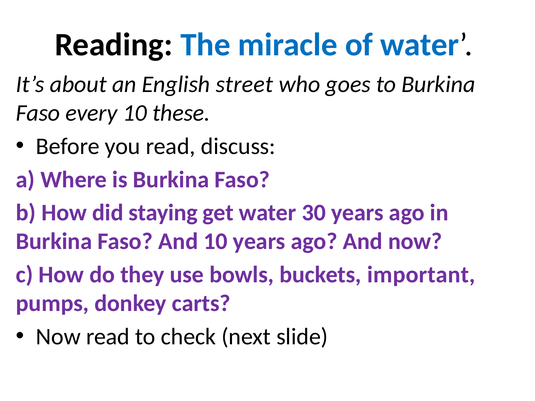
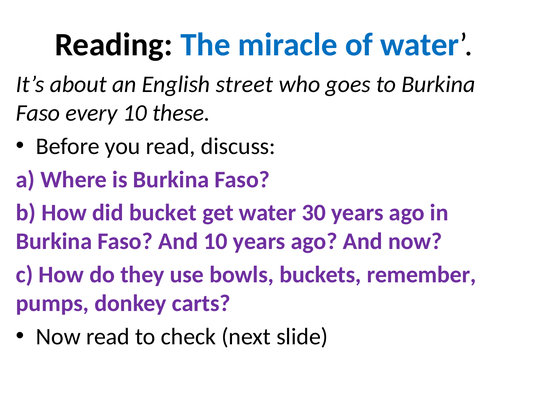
staying: staying -> bucket (163, 213)
important: important -> remember (421, 275)
